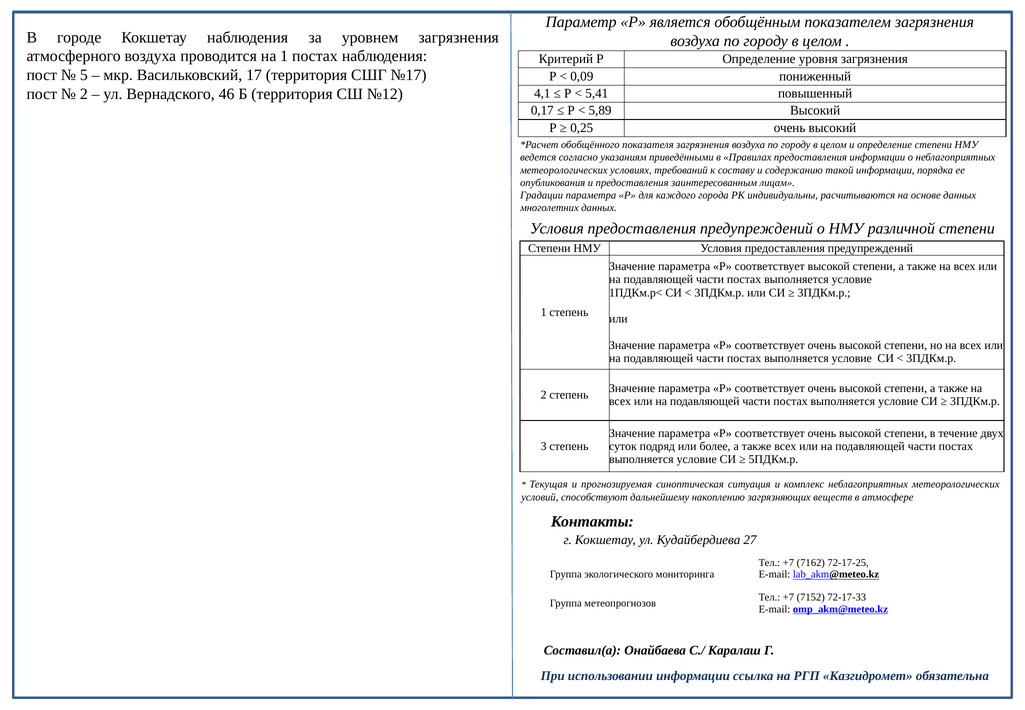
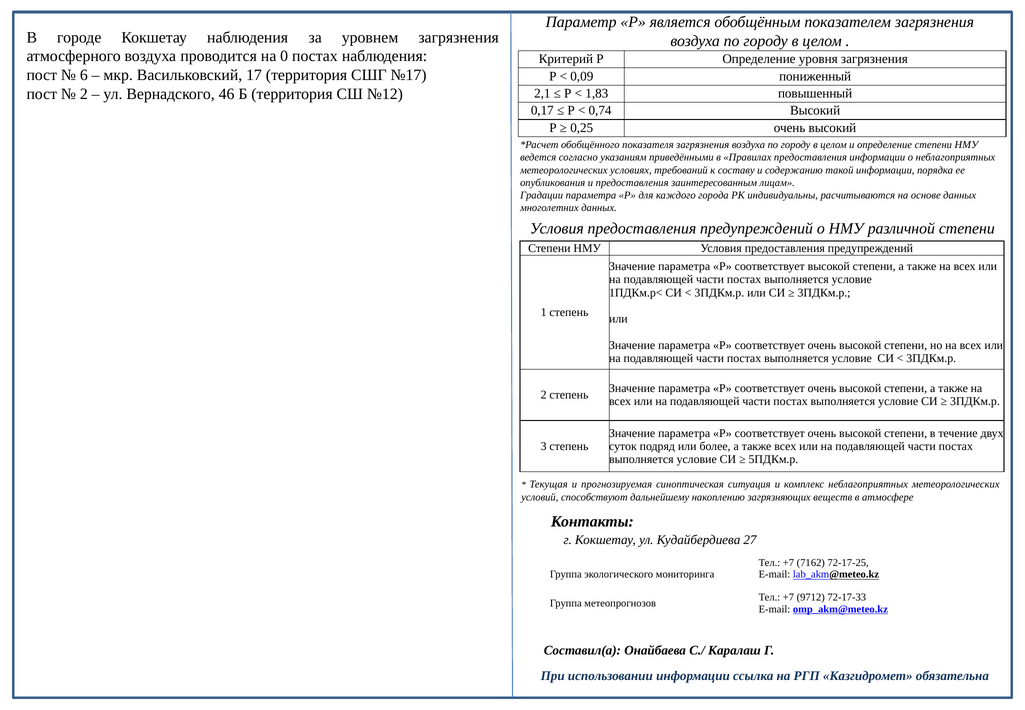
на 1: 1 -> 0 (284, 56)
5: 5 -> 6 (84, 75)
4,1: 4,1 -> 2,1 (542, 93)
5,41: 5,41 -> 1,83 (597, 93)
5,89: 5,89 -> 0,74 (600, 111)
7152: 7152 -> 9712 (811, 597)
